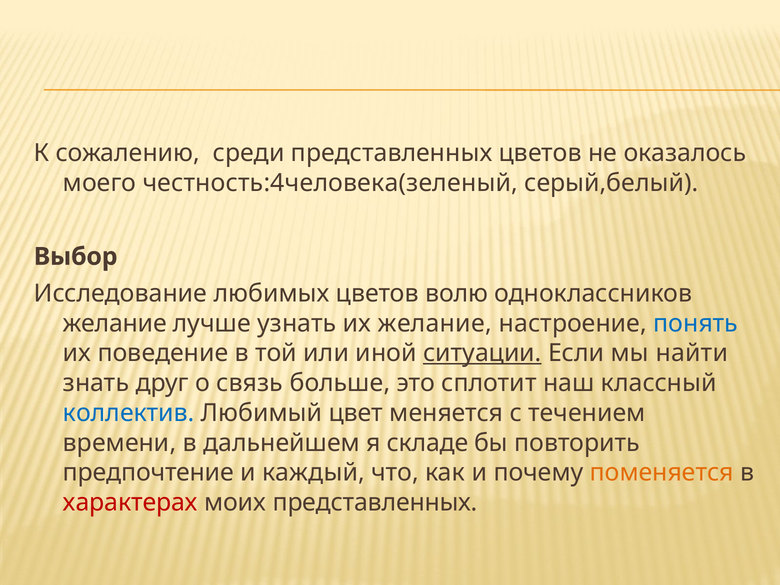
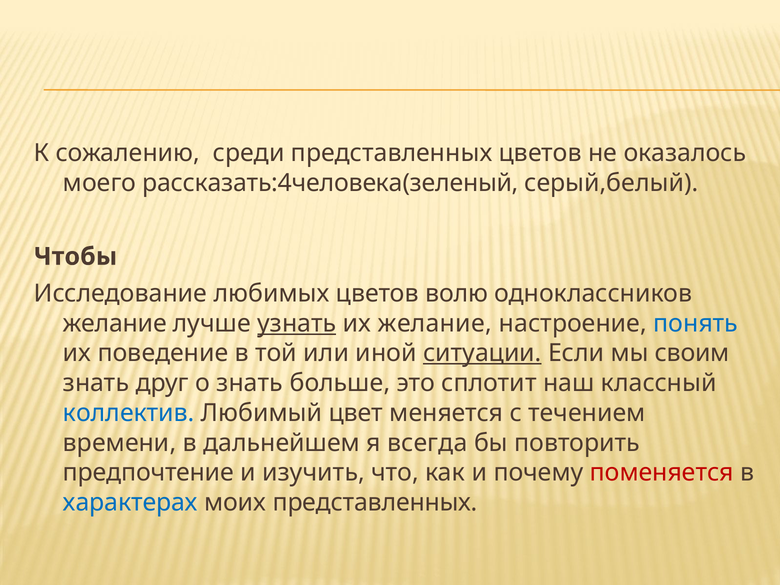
честность:4человека(зеленый: честность:4человека(зеленый -> рассказать:4человека(зеленый (330, 183)
Выбор: Выбор -> Чтобы (75, 257)
узнать underline: none -> present (297, 323)
найти: найти -> своим (692, 353)
о связь: связь -> знать (250, 383)
складе: складе -> всегда (427, 443)
каждый: каждый -> изучить (313, 473)
поменяется colour: orange -> red (662, 473)
характерах colour: red -> blue (130, 503)
